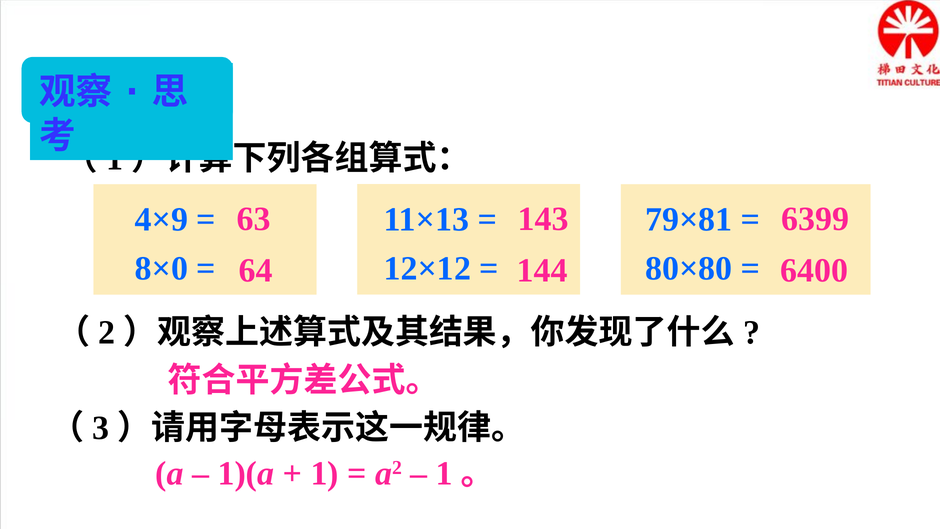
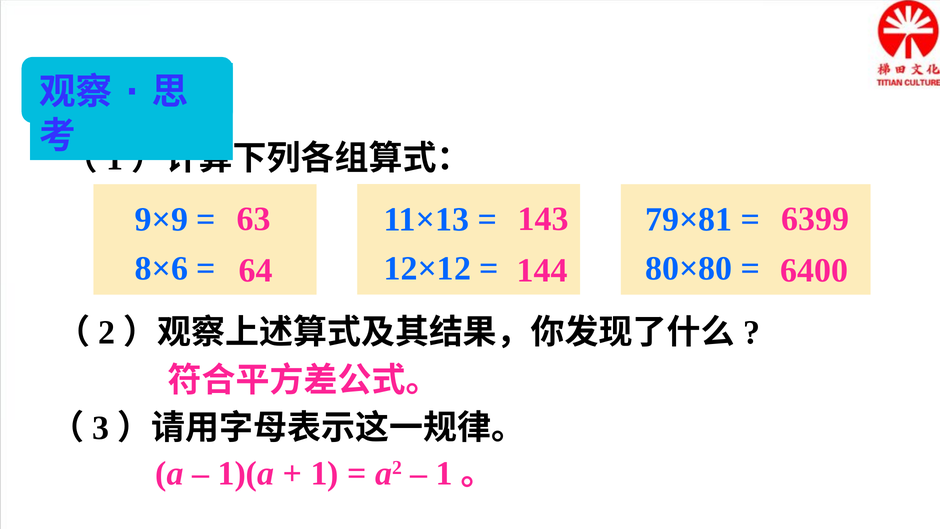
4×9: 4×9 -> 9×9 (161, 220)
8×0: 8×0 -> 8×6 (161, 268)
